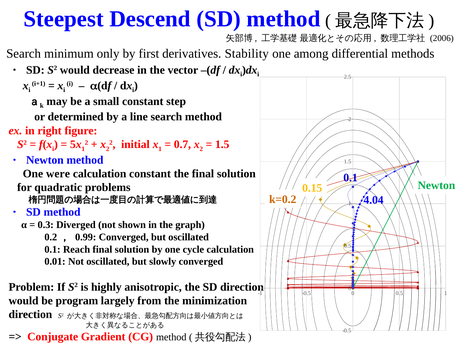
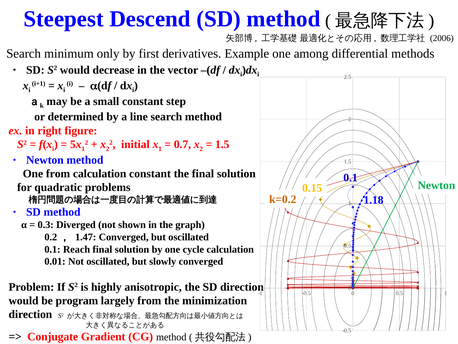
Stability: Stability -> Example (247, 53)
One were: were -> from (58, 174)
4.04: 4.04 -> 1.18 (374, 200)
0.99: 0.99 -> 1.47 (86, 237)
